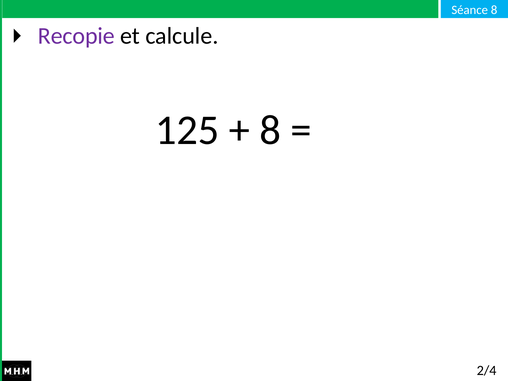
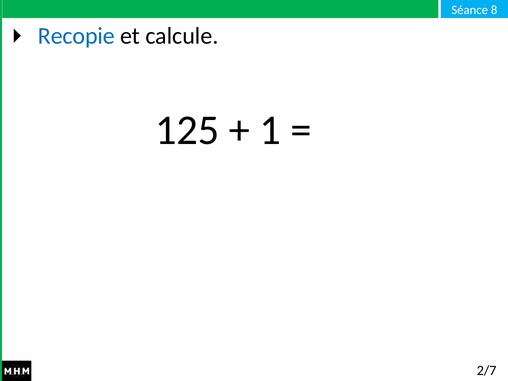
Recopie colour: purple -> blue (76, 36)
8: 8 -> 1 (270, 130)
2/4: 2/4 -> 2/7 (487, 371)
